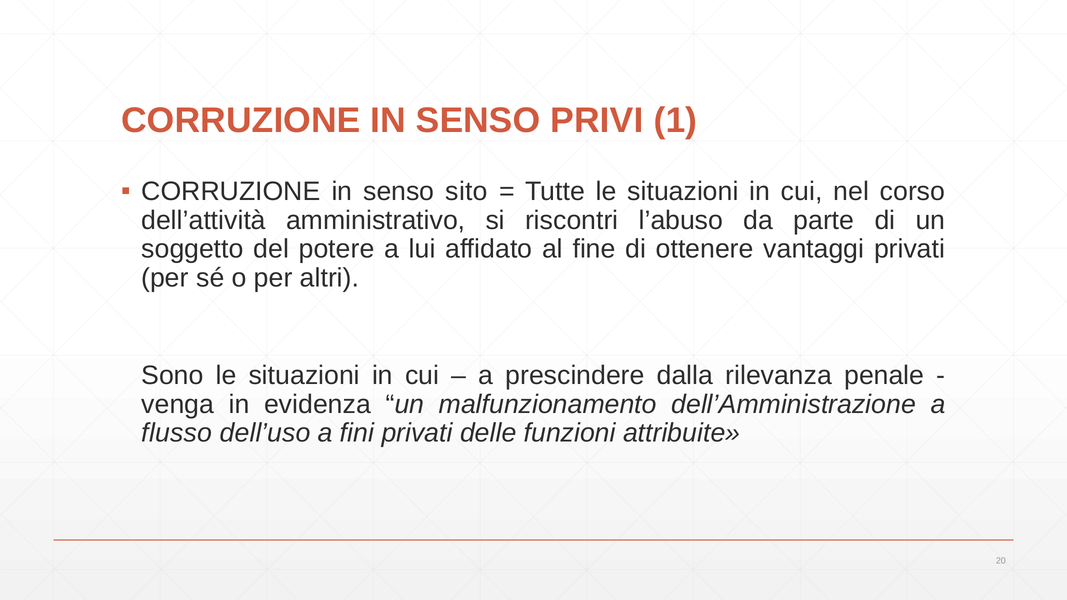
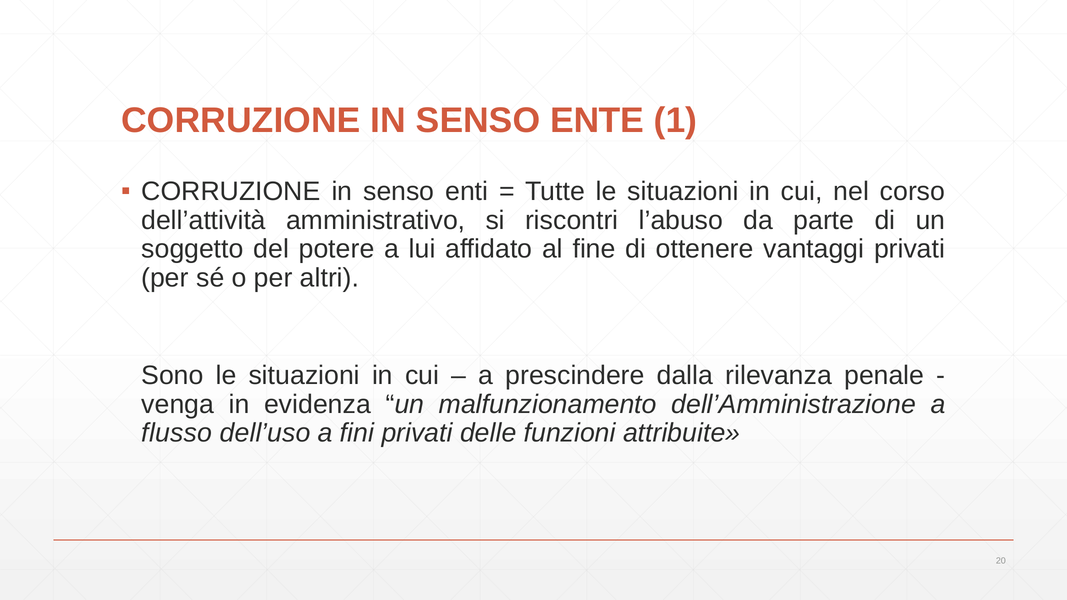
PRIVI: PRIVI -> ENTE (597, 121)
sito: sito -> enti (467, 192)
